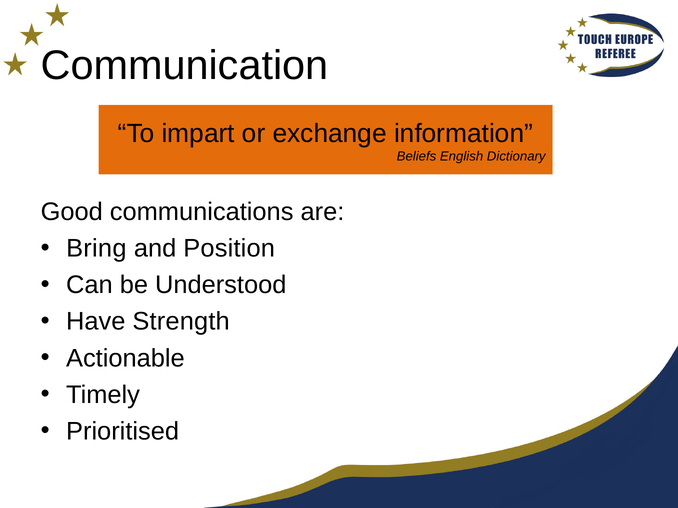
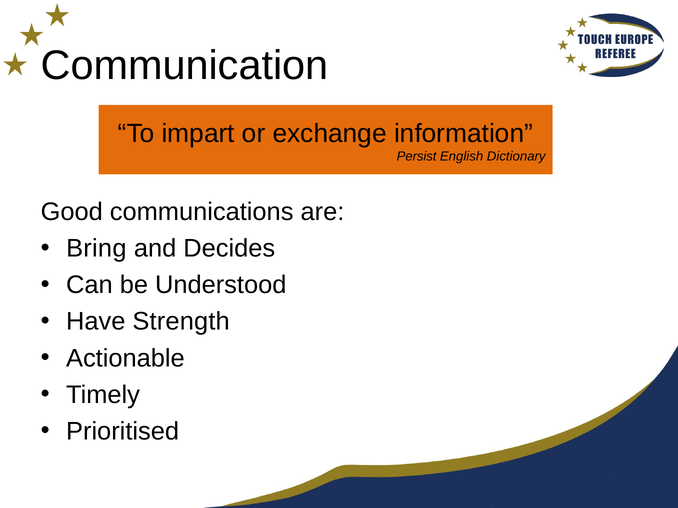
Beliefs: Beliefs -> Persist (417, 157)
Position: Position -> Decides (229, 249)
